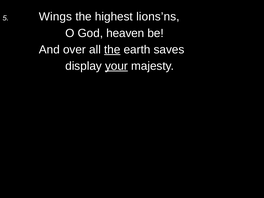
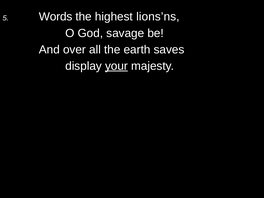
Wings: Wings -> Words (56, 17)
heaven: heaven -> savage (125, 33)
the underline: present -> none (112, 50)
